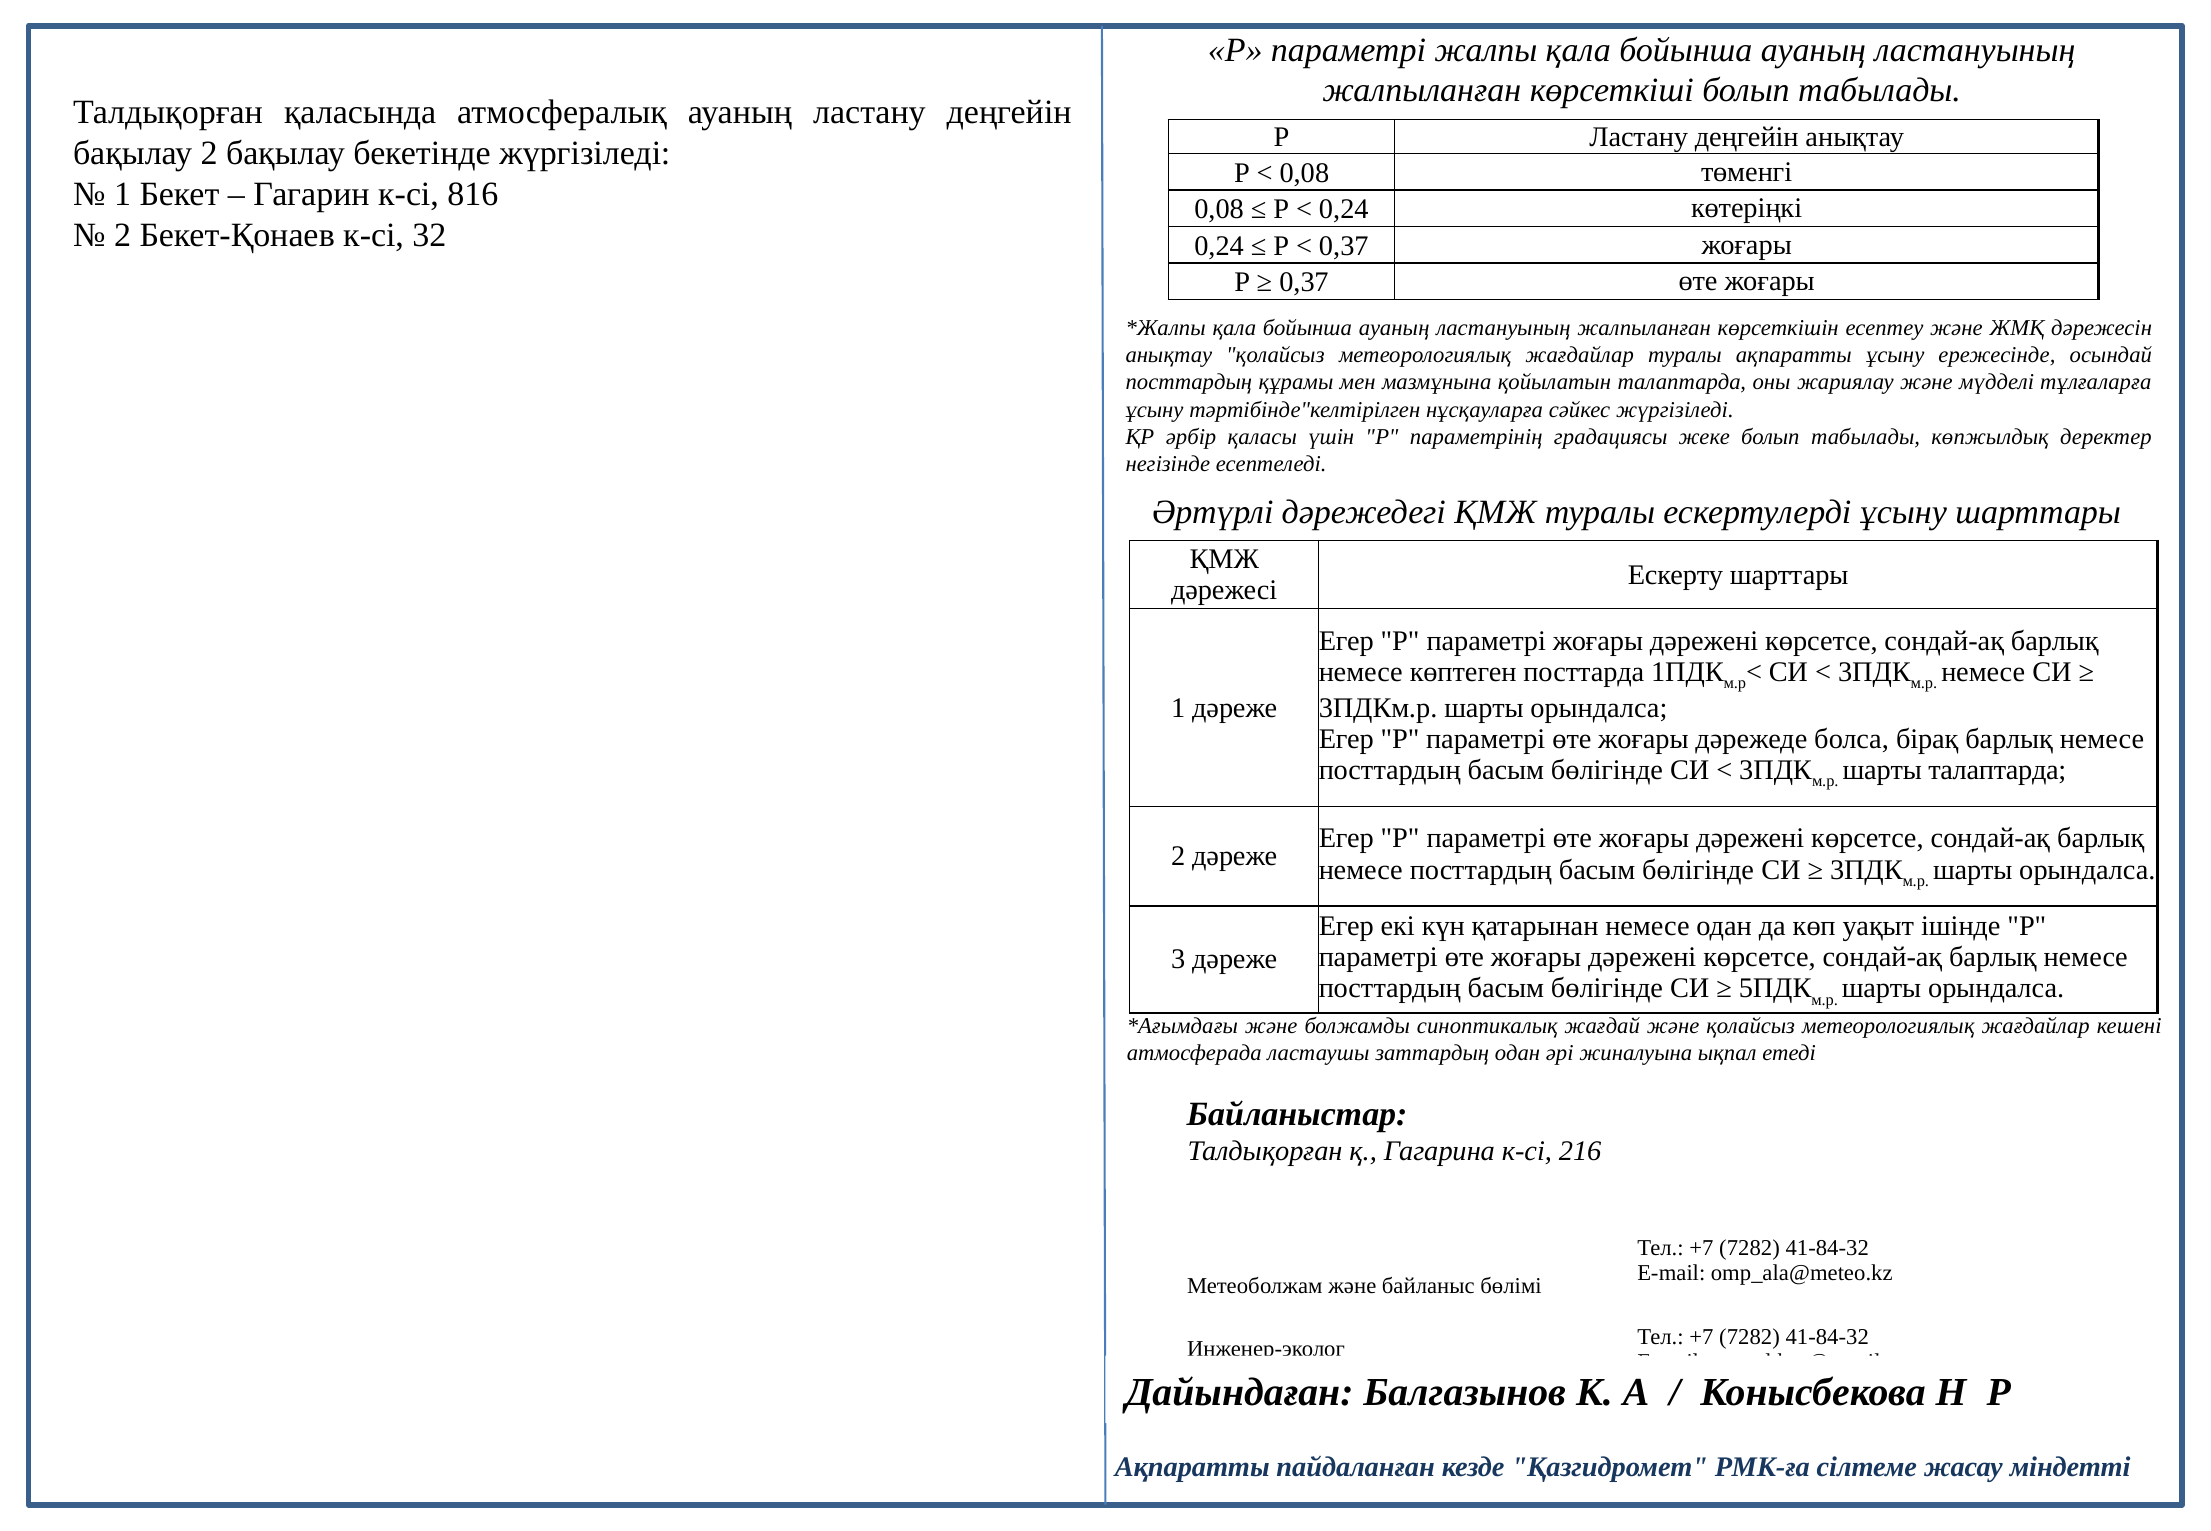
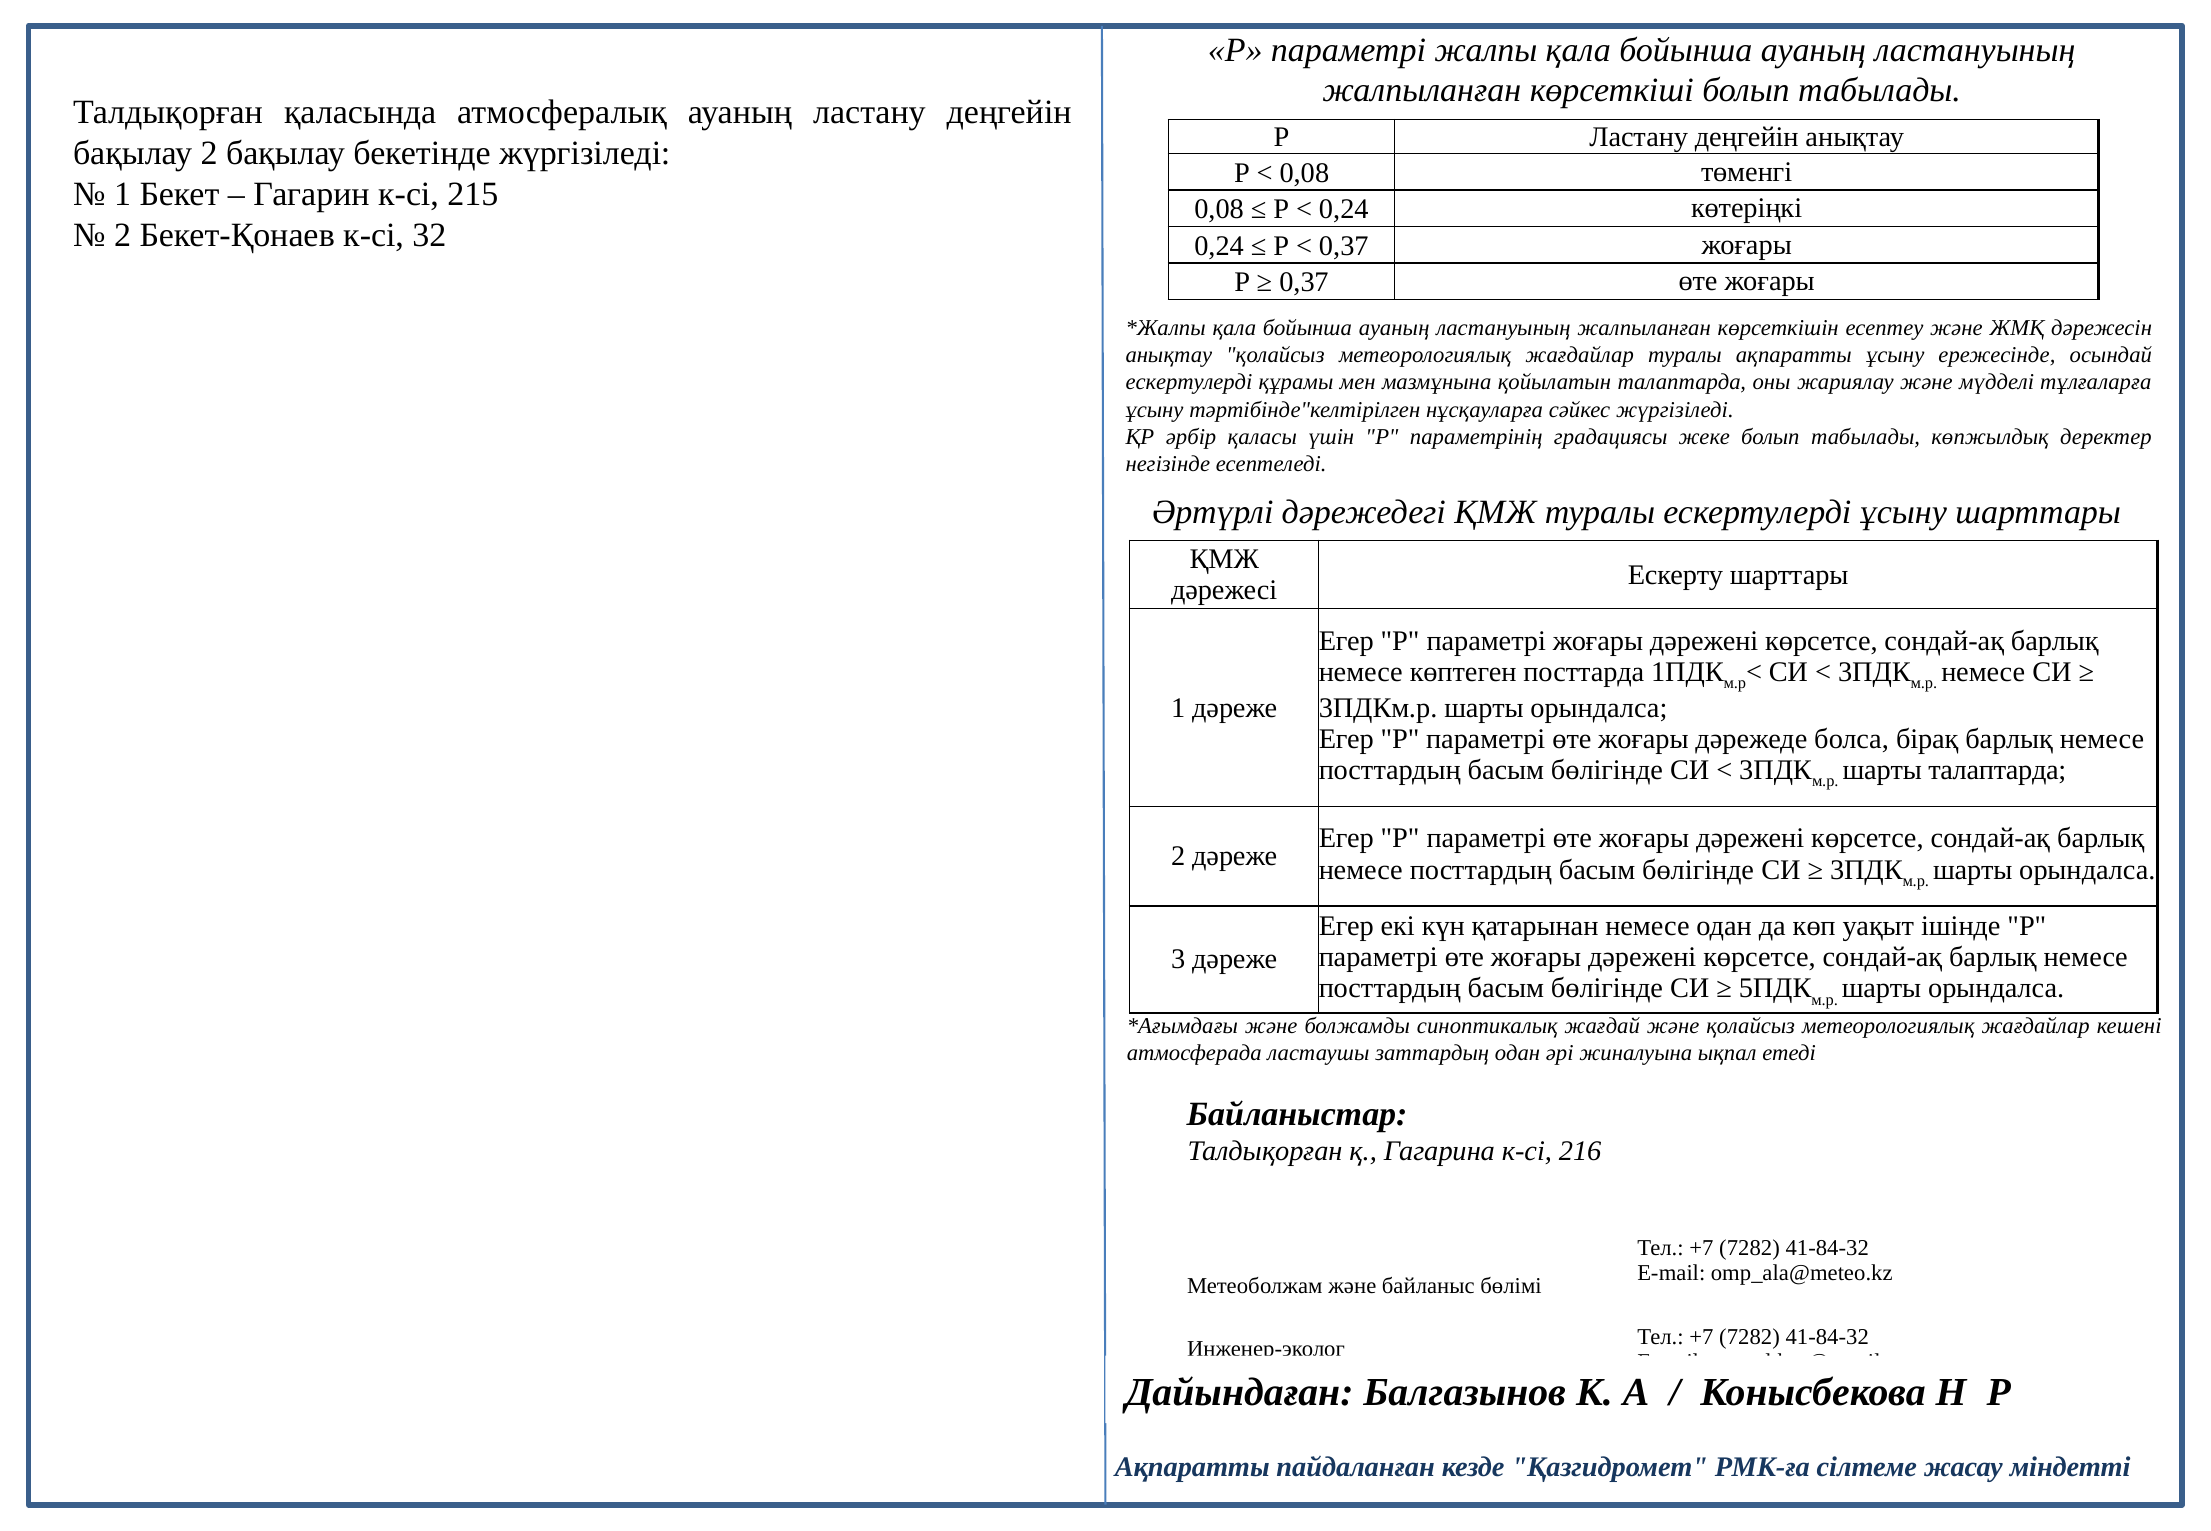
816: 816 -> 215 (473, 194)
посттардың: посттардың -> ескертулерді (1189, 382)
